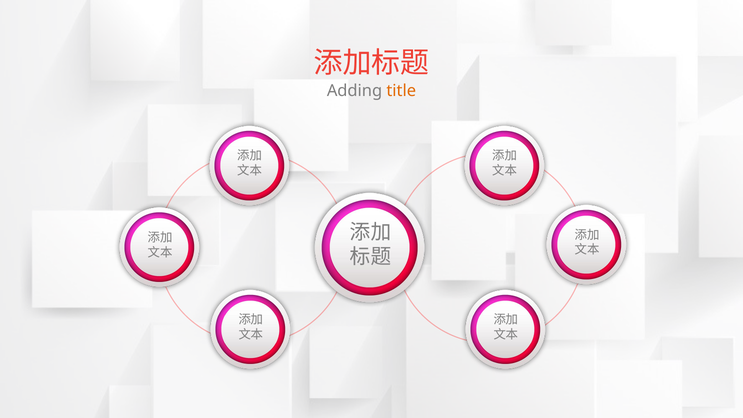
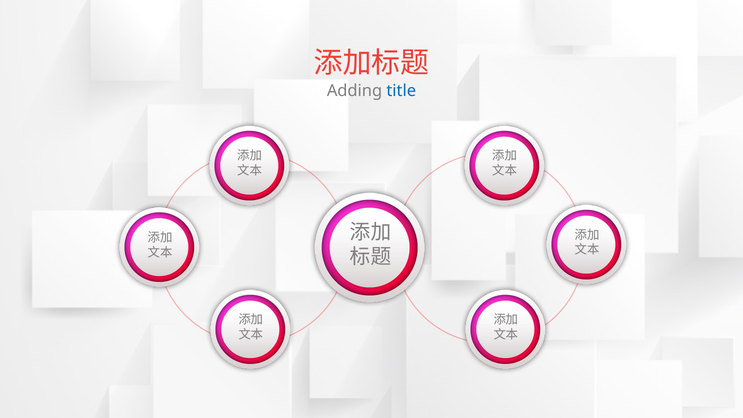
title colour: orange -> blue (401, 91)
